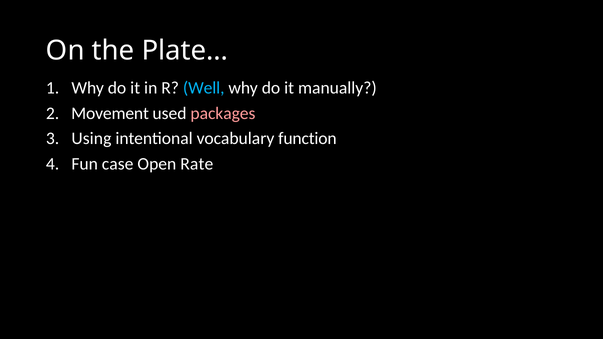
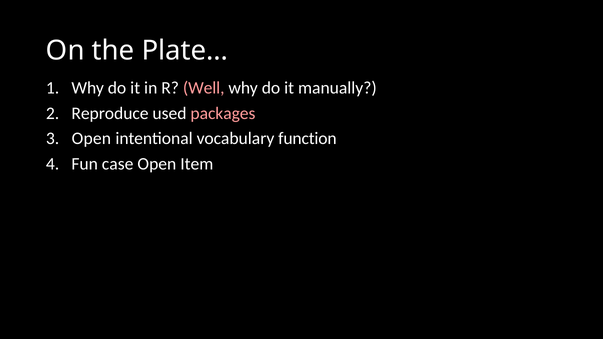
Well colour: light blue -> pink (204, 88)
Movement: Movement -> Reproduce (110, 113)
Using: Using -> Open (91, 139)
Rate: Rate -> Item (197, 164)
